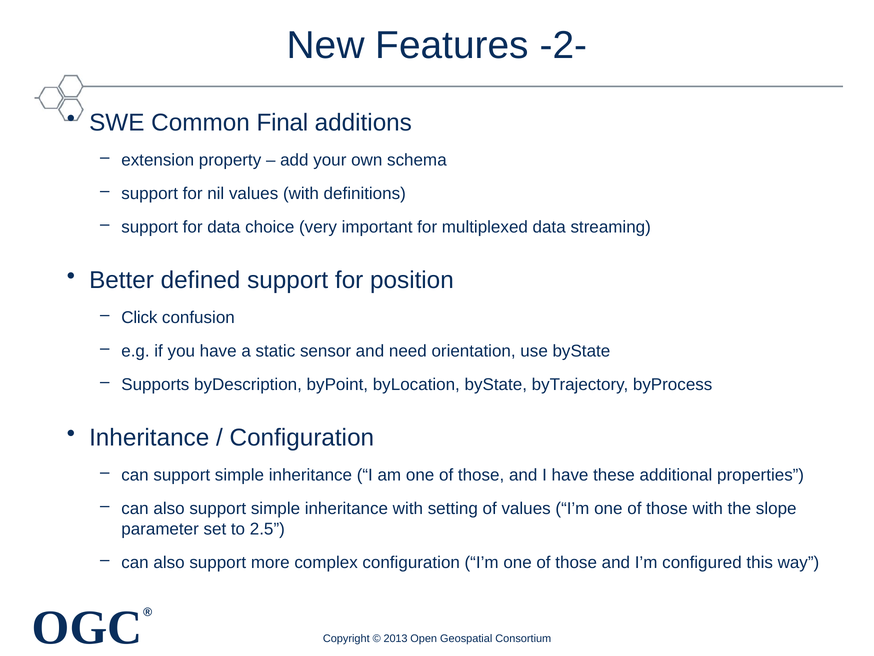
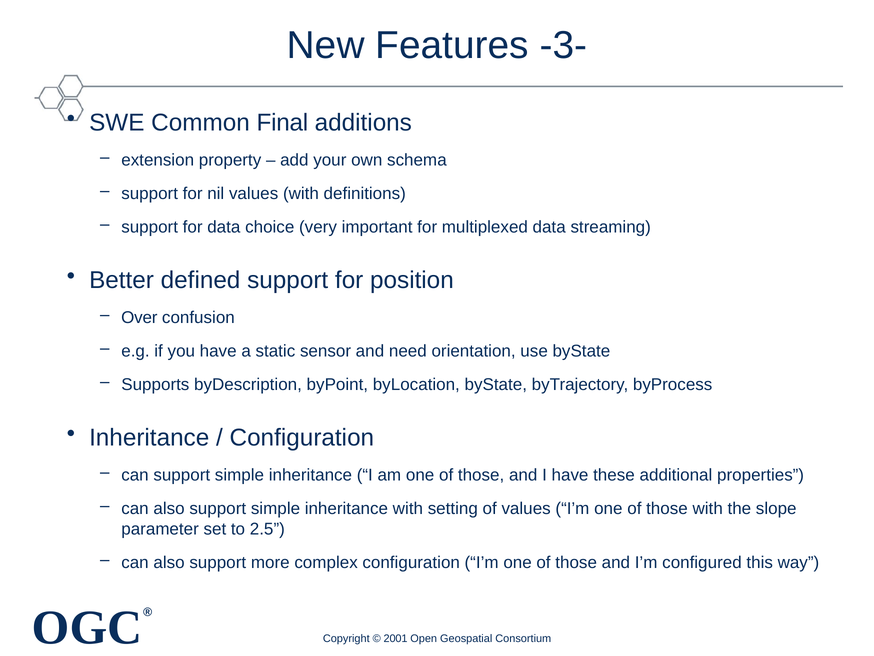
-2-: -2- -> -3- (563, 46)
Click: Click -> Over (139, 317)
2013: 2013 -> 2001 (396, 638)
